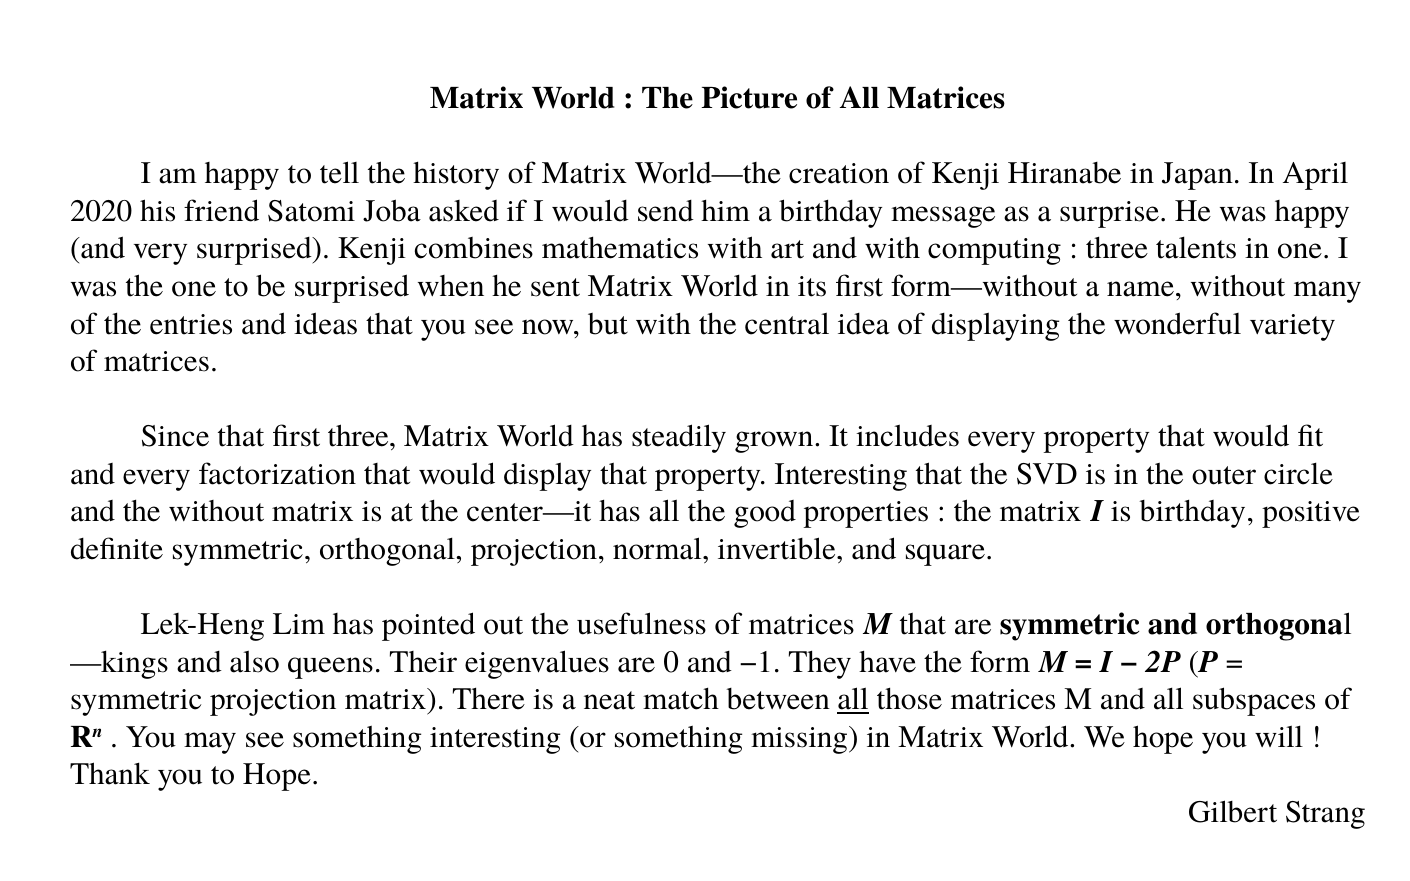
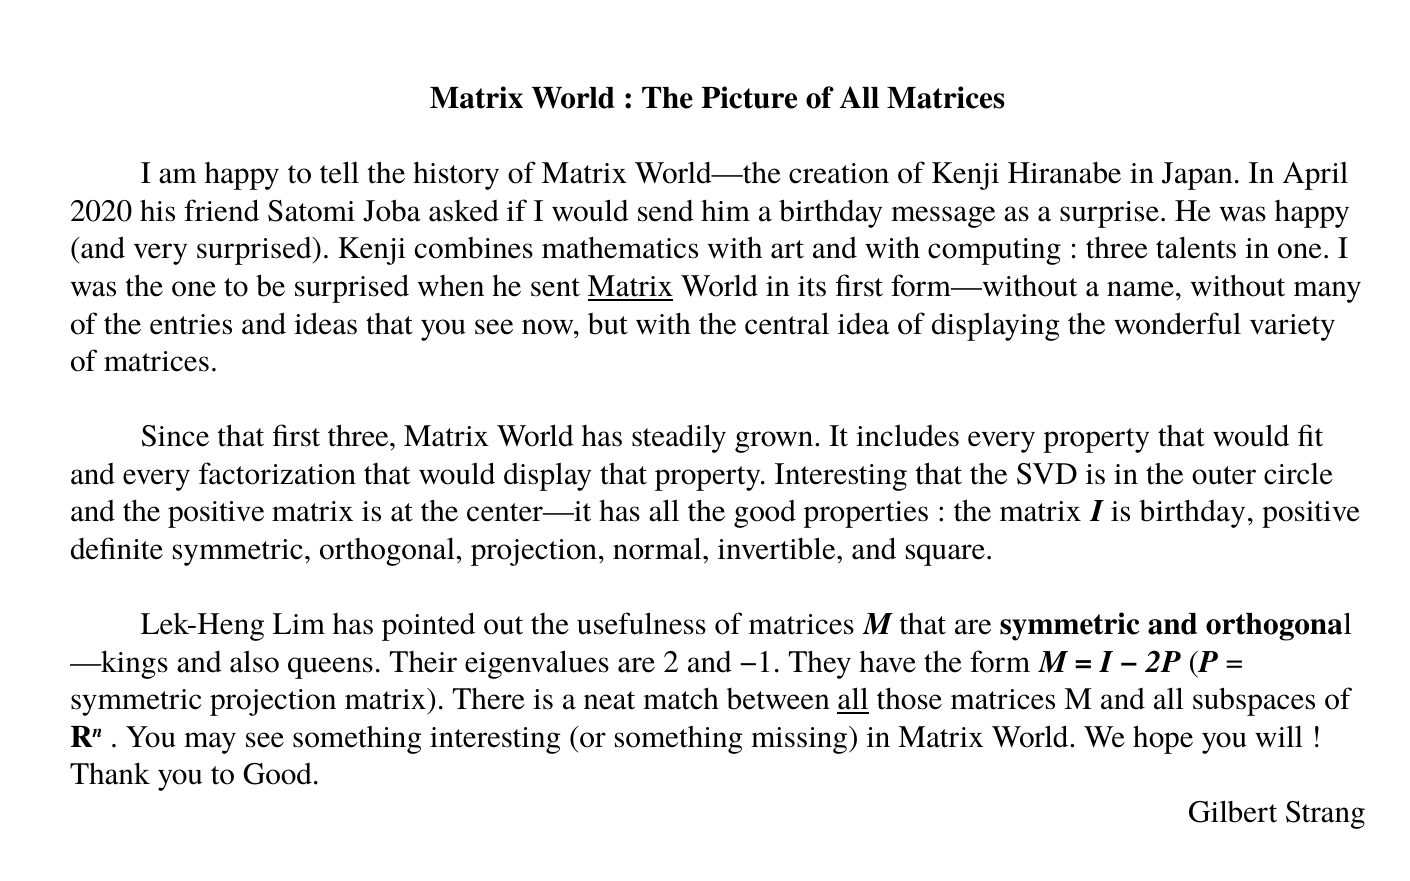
Matrix underline: none -> present (631, 286)
the without: without -> positive (217, 512)
0: 0 -> 2 (671, 662)
to Hope: Hope -> Good (281, 775)
